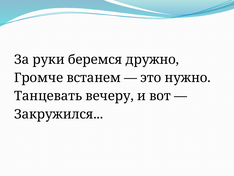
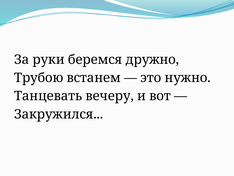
Громче: Громче -> Трубою (39, 78)
